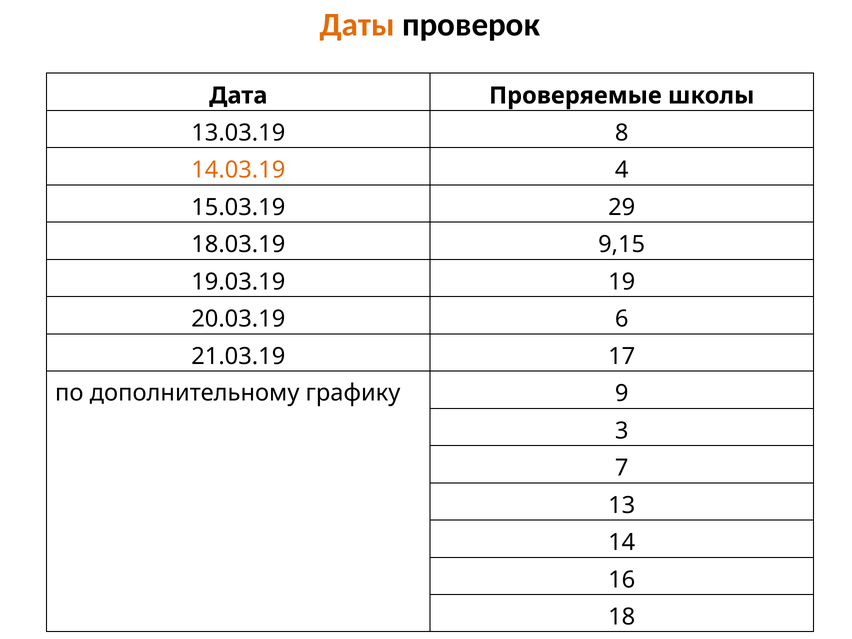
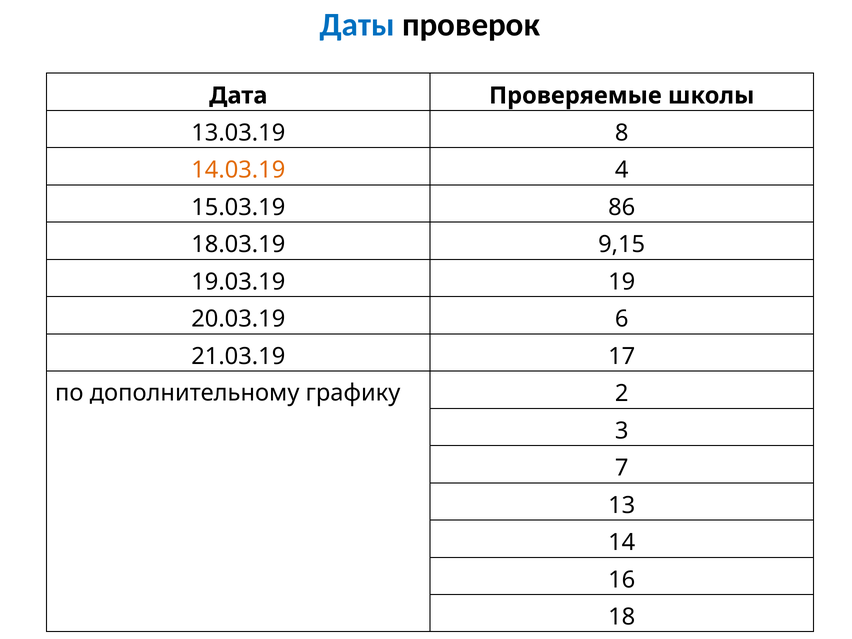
Даты colour: orange -> blue (357, 25)
29: 29 -> 86 (622, 207)
9: 9 -> 2 (622, 394)
